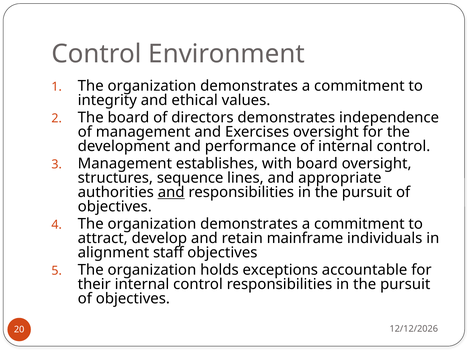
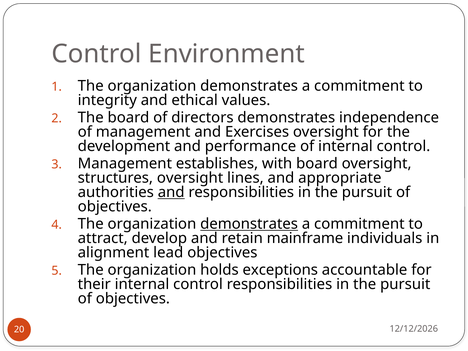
structures sequence: sequence -> oversight (190, 178)
demonstrates underline: none -> present (249, 224)
staff: staff -> lead (168, 253)
